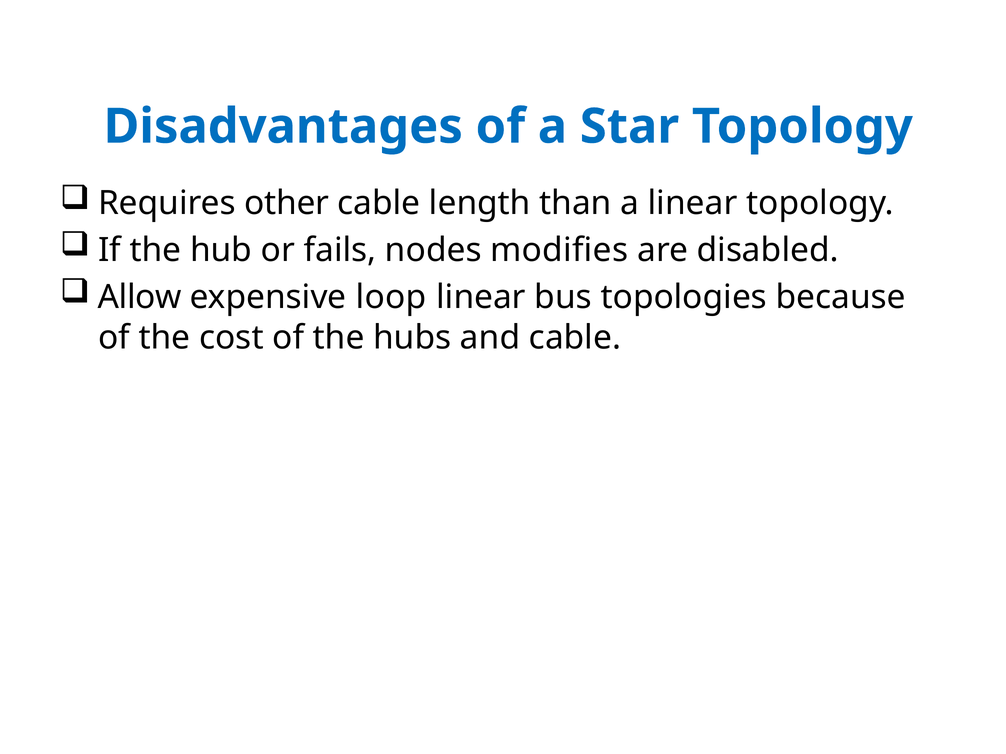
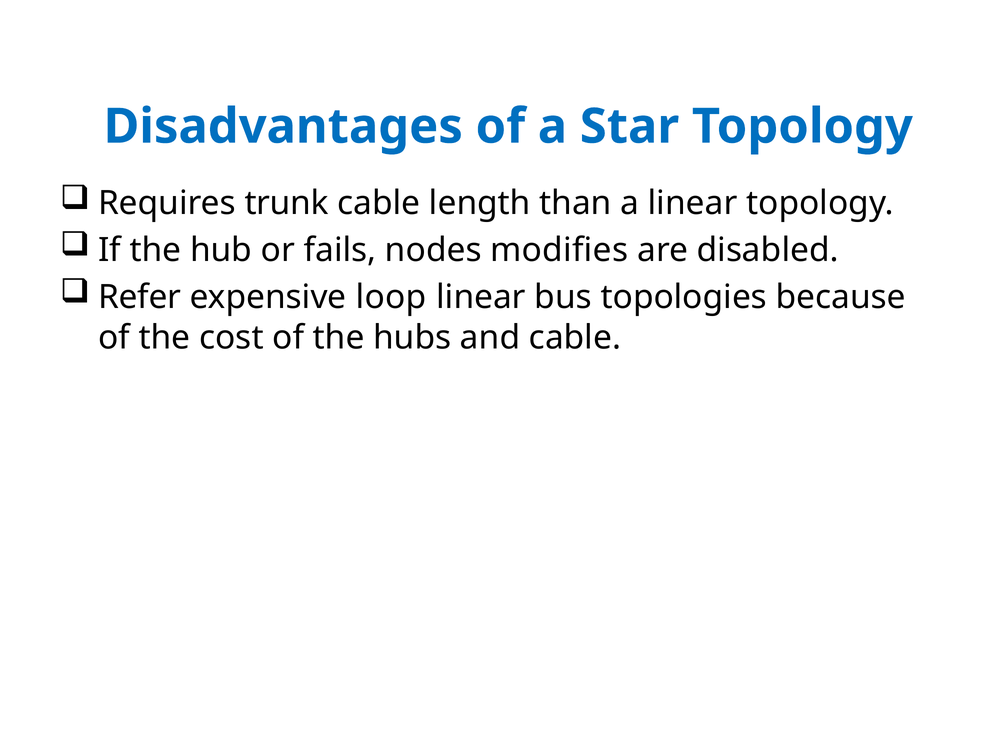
other: other -> trunk (287, 204)
Allow: Allow -> Refer (140, 297)
